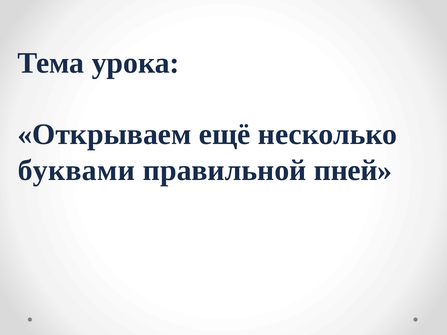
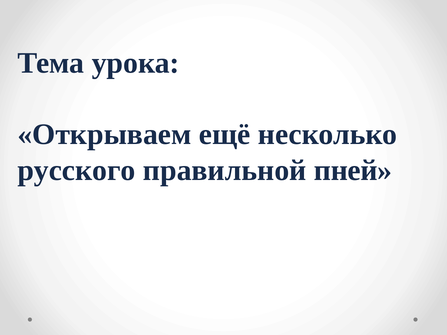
буквами: буквами -> русского (76, 170)
